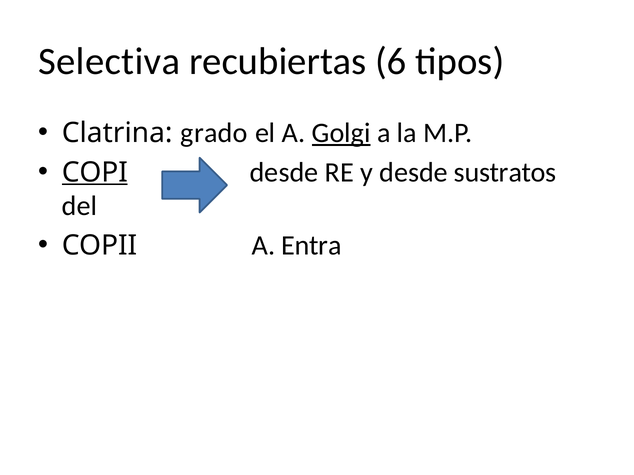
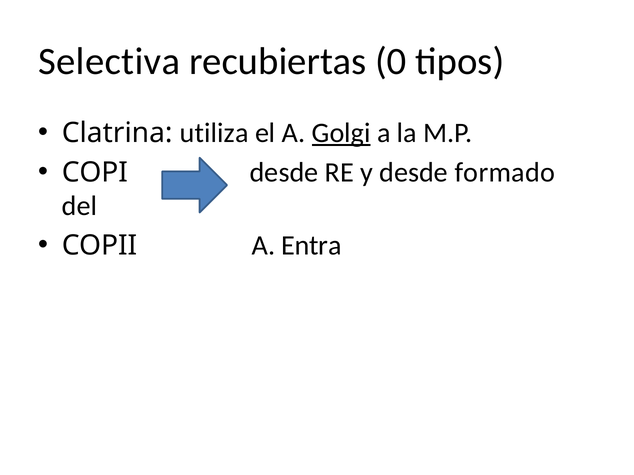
6: 6 -> 0 (391, 61)
grado: grado -> utiliza (214, 133)
COPI underline: present -> none (95, 172)
sustratos: sustratos -> formado (505, 172)
